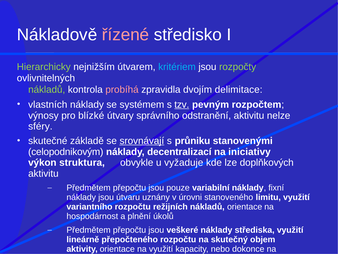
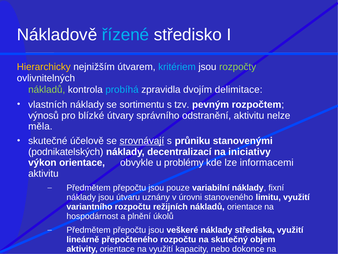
řízené colour: pink -> light blue (126, 35)
Hierarchicky colour: light green -> yellow (44, 67)
probíhá colour: pink -> light blue (122, 89)
se systémem: systémem -> sortimentu (142, 104)
tzv underline: present -> none (182, 104)
výnosy: výnosy -> výnosů (43, 115)
sféry: sféry -> měla (40, 126)
základě: základě -> účelově (87, 141)
celopodnikovým: celopodnikovým -> podnikatelských (66, 151)
výkon struktura: struktura -> orientace (82, 162)
vyžaduje: vyžaduje -> problémy (184, 162)
doplňkových: doplňkových -> informacemi (267, 162)
